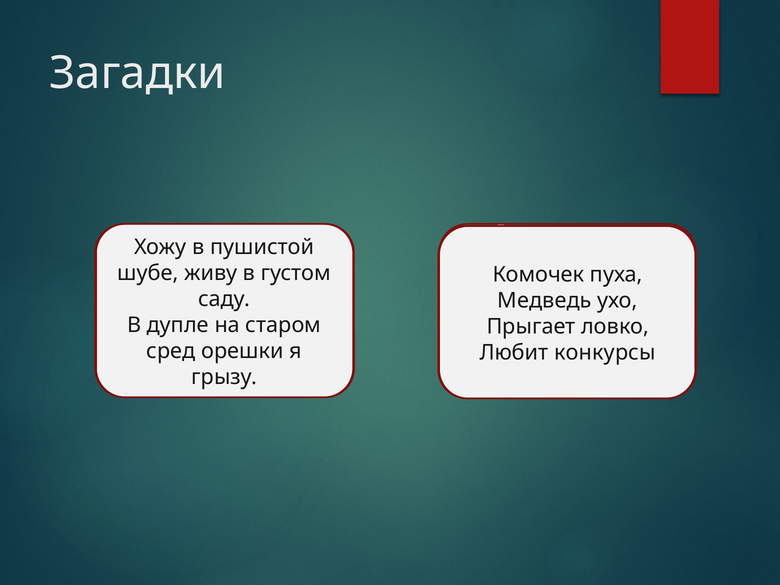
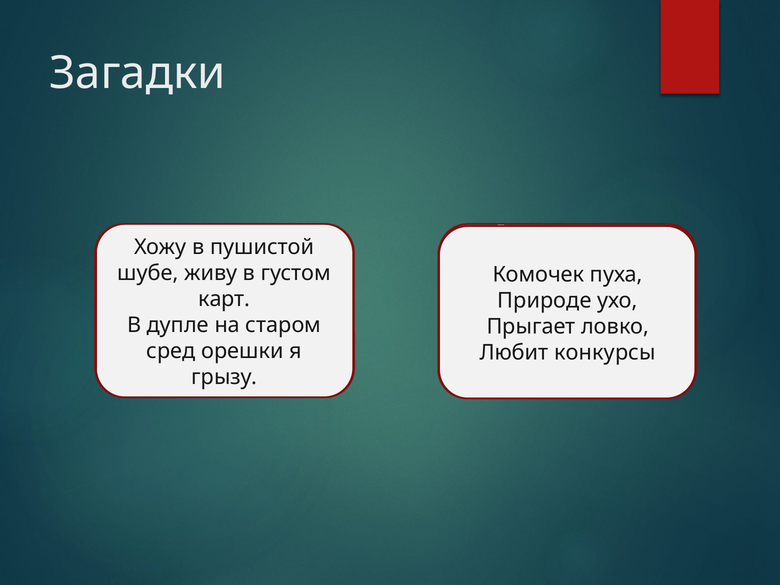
саду: саду -> карт (224, 299)
Медведь: Медведь -> Природе (544, 301)
